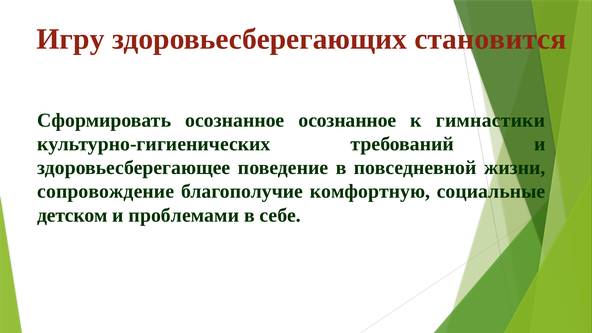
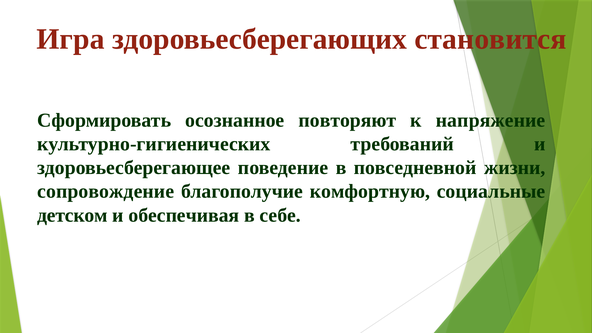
Игру: Игру -> Игра (70, 39)
осознанное осознанное: осознанное -> повторяют (347, 120)
гимнастики: гимнастики -> напряжение (491, 120)
проблемами: проблемами -> обеспечивая (184, 215)
